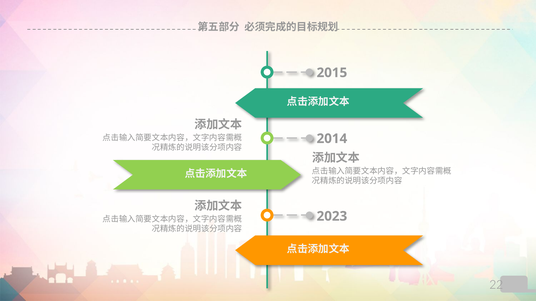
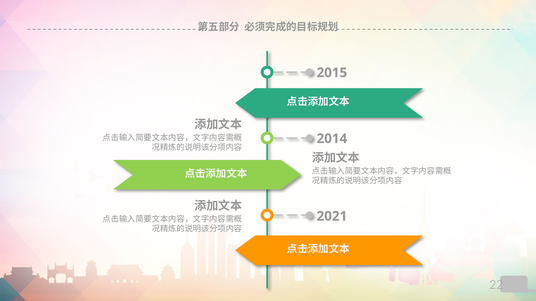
2023: 2023 -> 2021 (332, 217)
